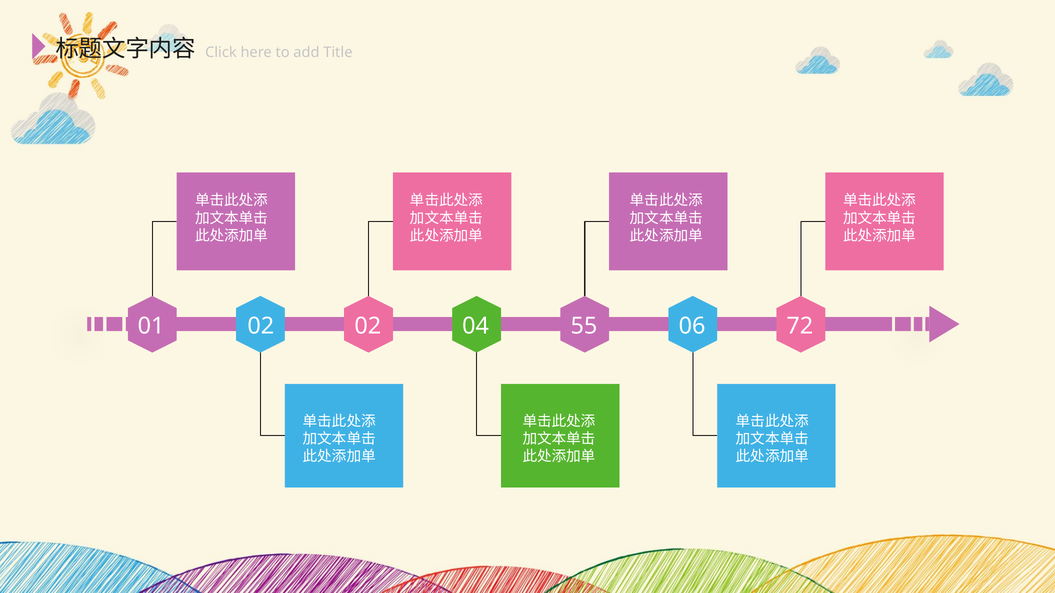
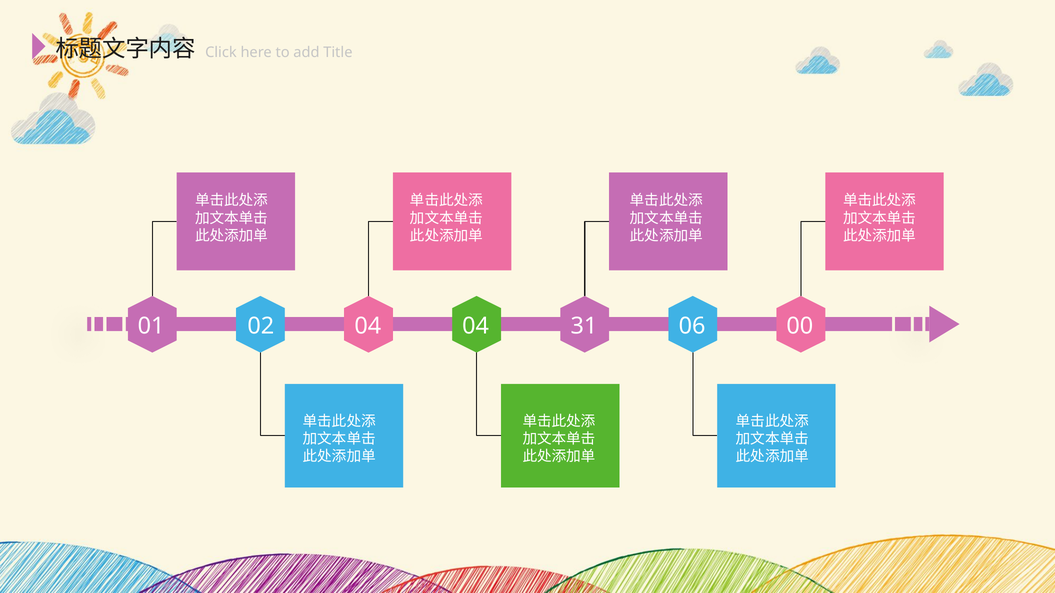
02 02: 02 -> 04 (368, 326)
55: 55 -> 31 (584, 326)
72: 72 -> 00 (800, 326)
